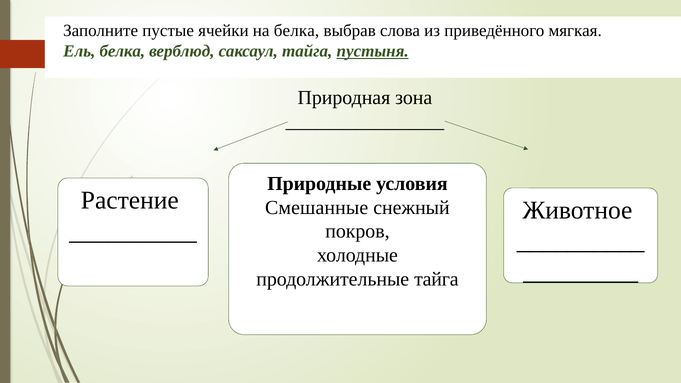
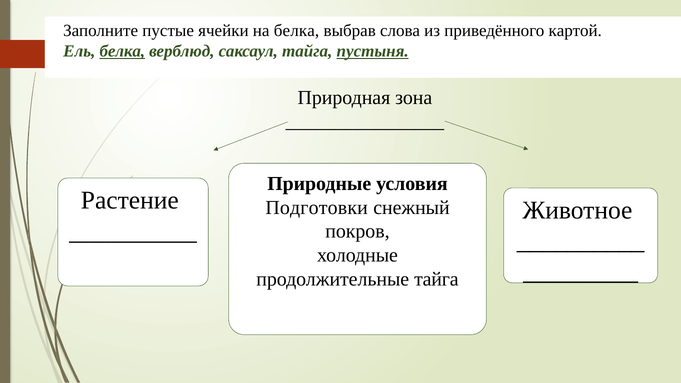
мягкая: мягкая -> картой (575, 31)
белка underline: none -> present (122, 51)
Смешанные: Смешанные -> Подготовки (317, 208)
